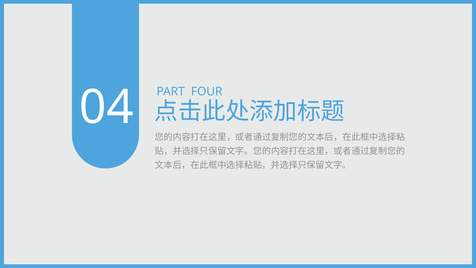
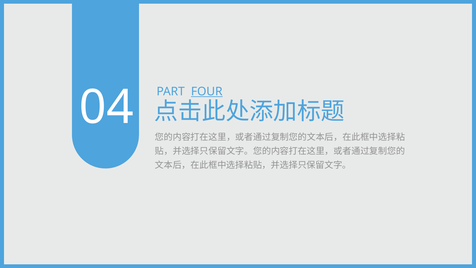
FOUR underline: none -> present (207, 91)
